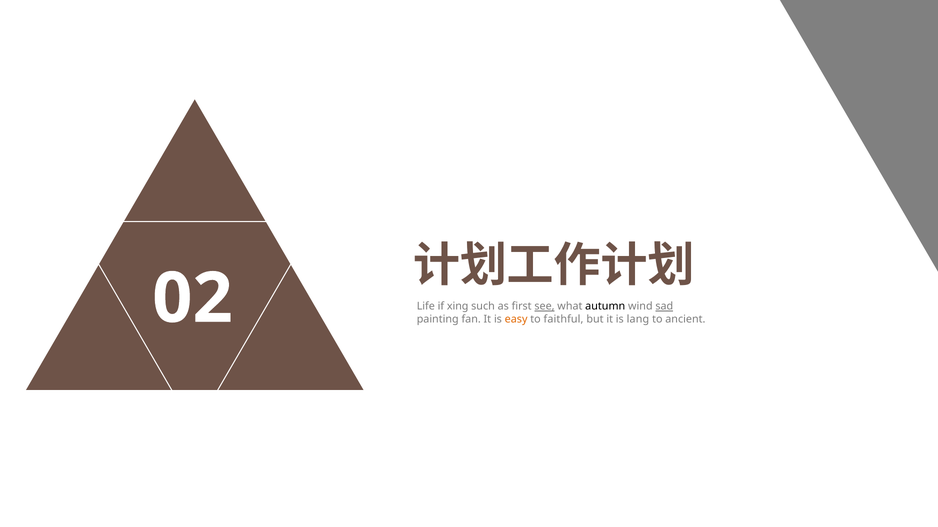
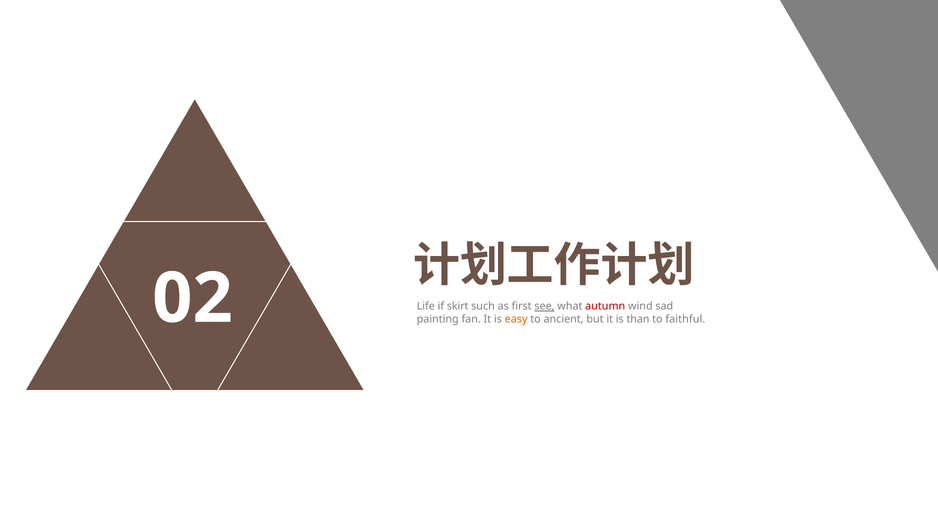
xing: xing -> skirt (458, 307)
autumn colour: black -> red (605, 307)
sad underline: present -> none (664, 307)
faithful: faithful -> ancient (564, 320)
lang: lang -> than (638, 320)
ancient: ancient -> faithful (685, 320)
